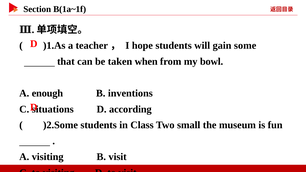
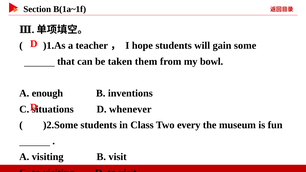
when: when -> them (146, 62)
according: according -> whenever (130, 109)
small: small -> every (189, 125)
